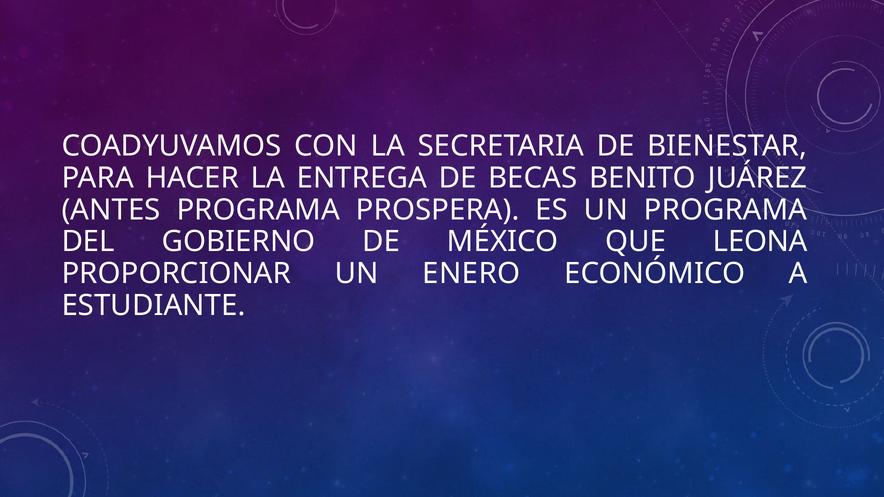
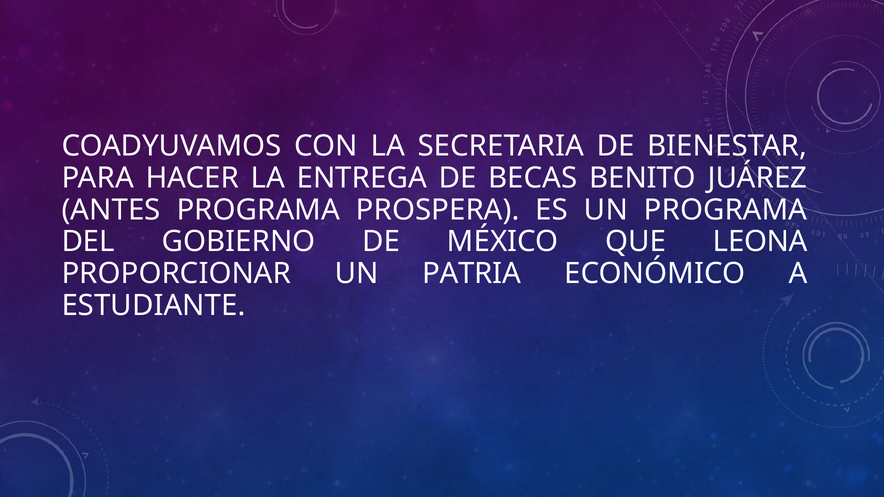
ENERO: ENERO -> PATRIA (472, 274)
